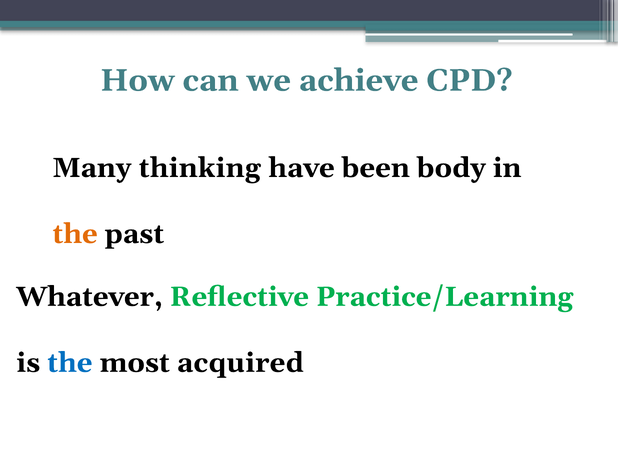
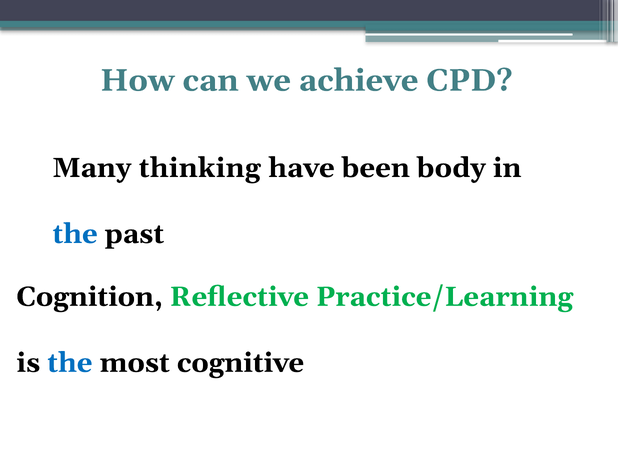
the colour: orange -> blue (75, 234)
Whatever: Whatever -> Cognition (90, 296)
acquired: acquired -> cognitive (241, 362)
